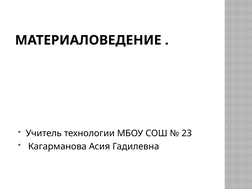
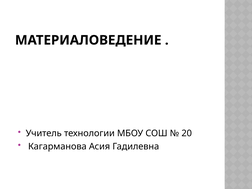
23: 23 -> 20 (187, 133)
